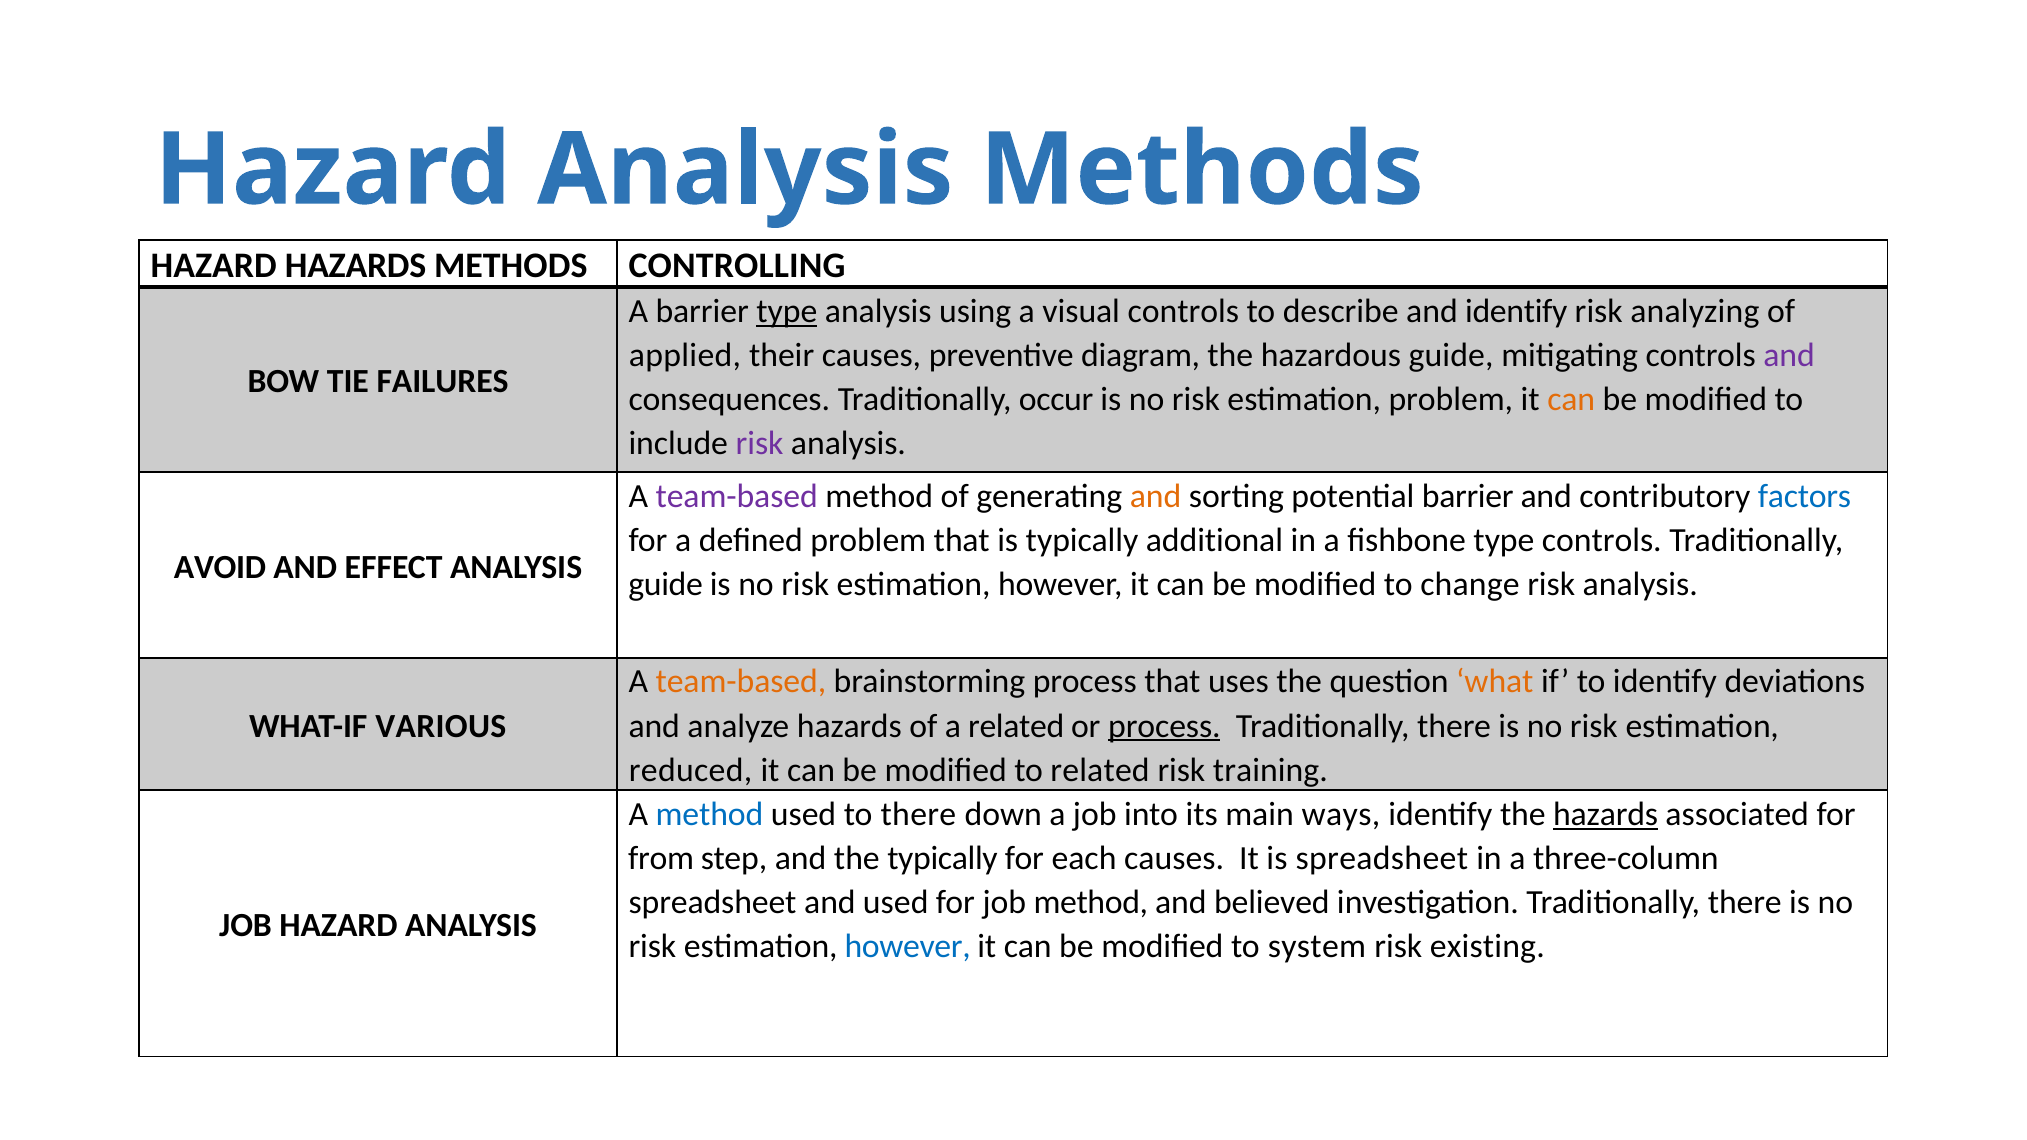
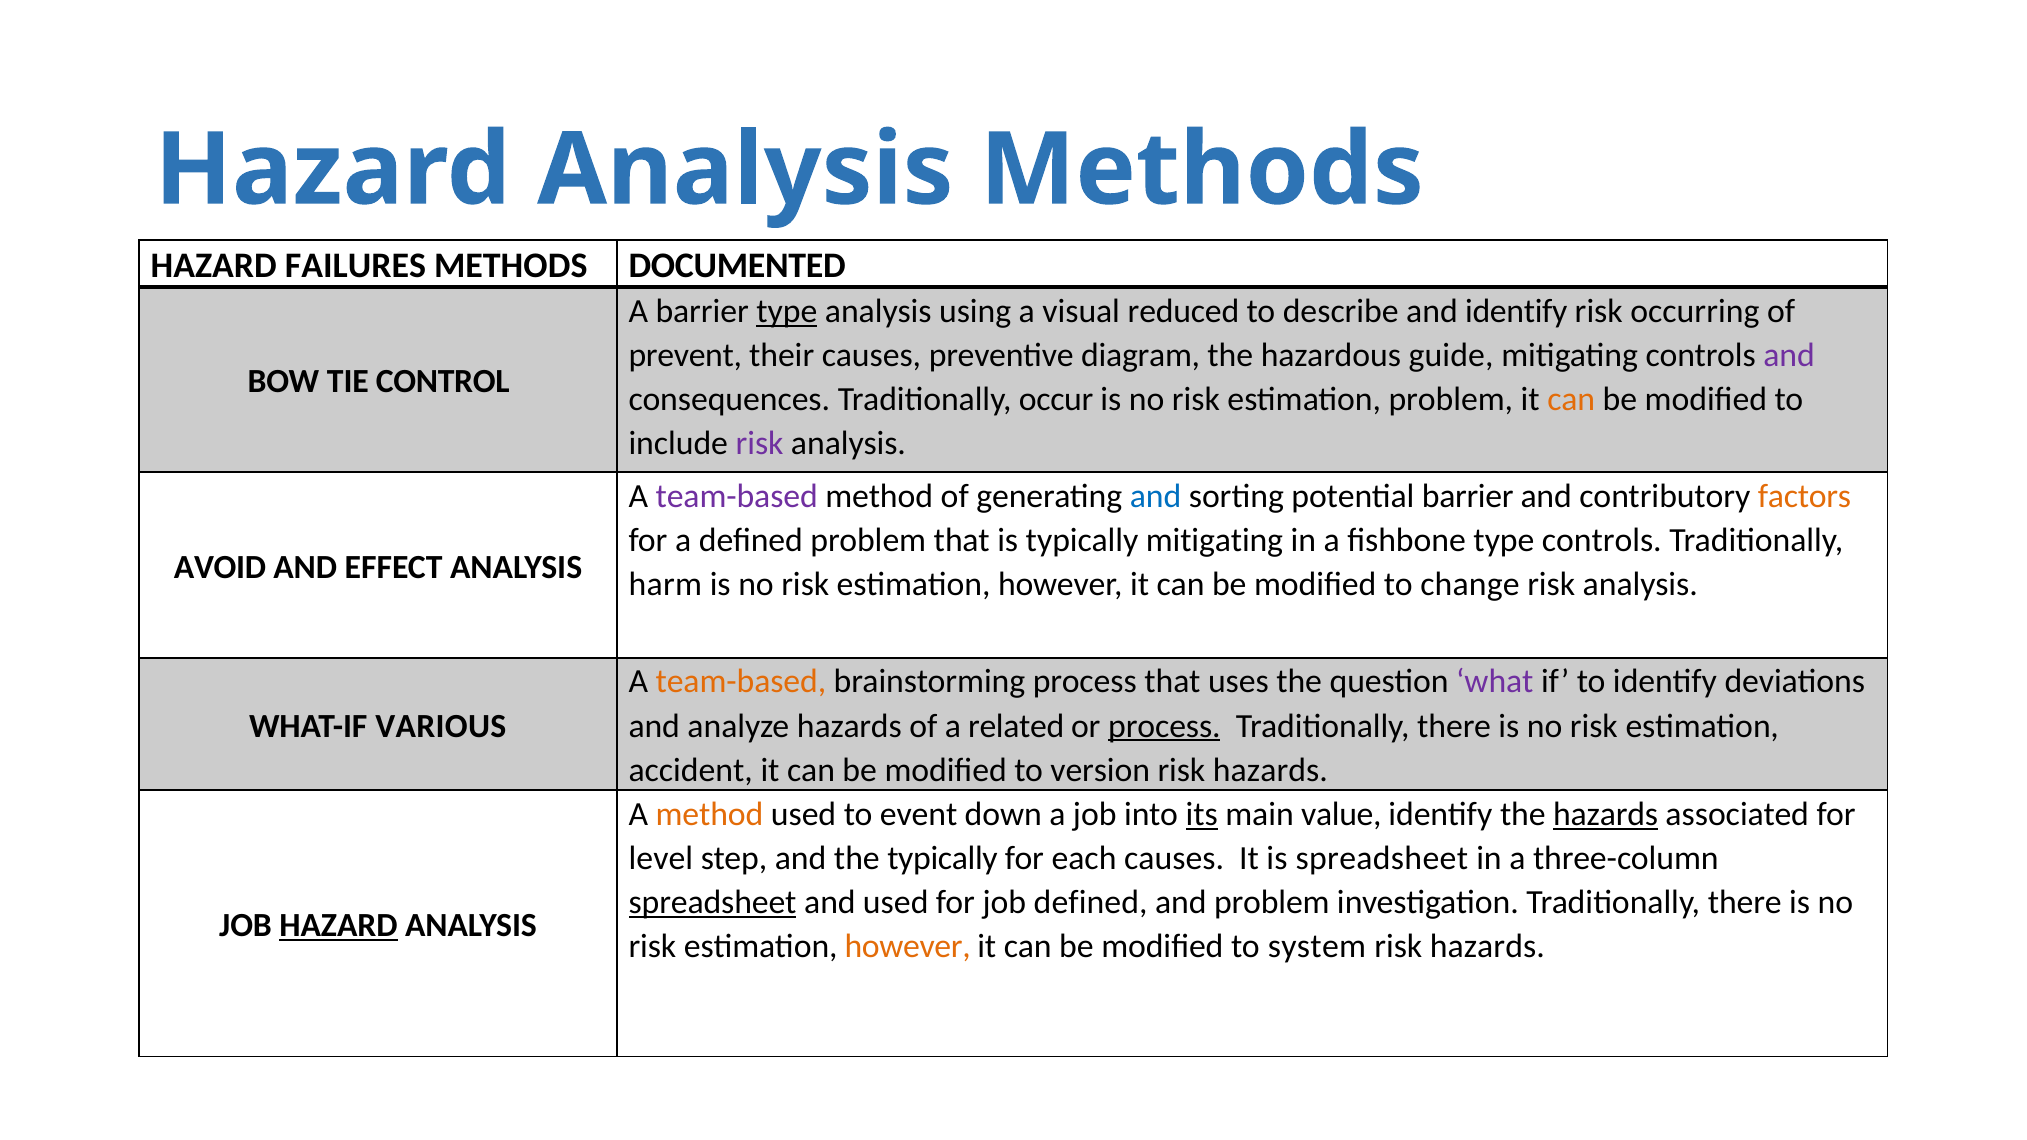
HAZARD HAZARDS: HAZARDS -> FAILURES (355, 266)
CONTROLLING: CONTROLLING -> DOCUMENTED (737, 266)
visual controls: controls -> reduced (1183, 311)
analyzing: analyzing -> occurring (1695, 311)
applied: applied -> prevent (685, 355)
FAILURES: FAILURES -> CONTROL (443, 382)
and colour: orange -> blue (1156, 496)
factors colour: blue -> orange (1805, 496)
typically additional: additional -> mitigating (1214, 540)
guide: guide -> harm (665, 585)
what colour: orange -> purple (1495, 682)
reduced: reduced -> accident (691, 770)
to related: related -> version (1100, 770)
training: training -> hazards (1270, 770)
method colour: blue -> orange (710, 814)
to there: there -> event (919, 814)
its underline: none -> present (1202, 814)
ways: ways -> value (1341, 814)
from: from -> level (661, 859)
spreadsheet underline: none -> present (713, 903)
job method: method -> defined (1091, 903)
and believed: believed -> problem (1272, 903)
HAZARD underline: none -> present (339, 925)
however colour: blue -> orange (908, 947)
existing: existing -> hazards (1487, 947)
